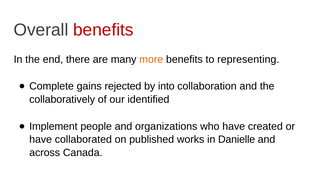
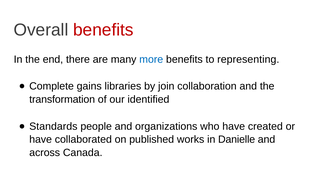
more colour: orange -> blue (151, 59)
rejected: rejected -> libraries (123, 86)
into: into -> join (166, 86)
collaboratively: collaboratively -> transformation (62, 99)
Implement: Implement -> Standards (53, 126)
